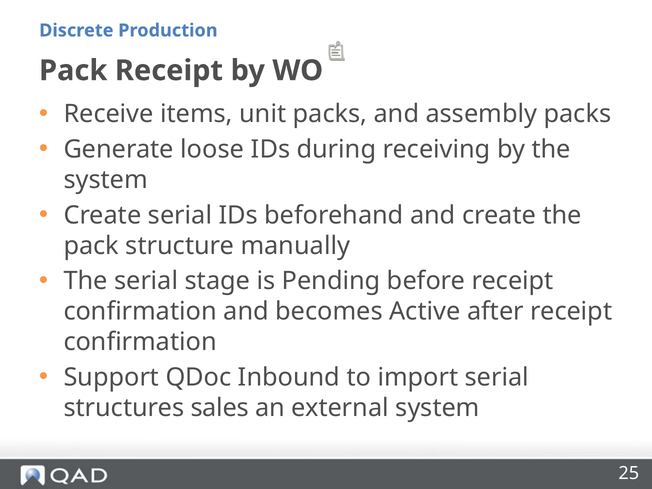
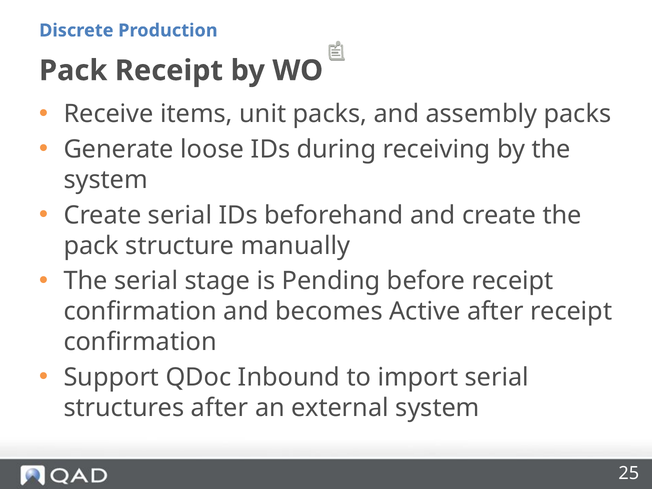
structures sales: sales -> after (220, 408)
